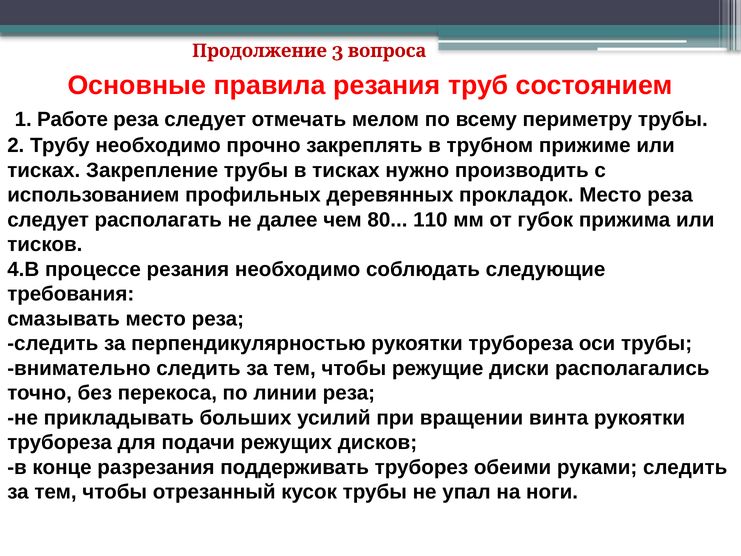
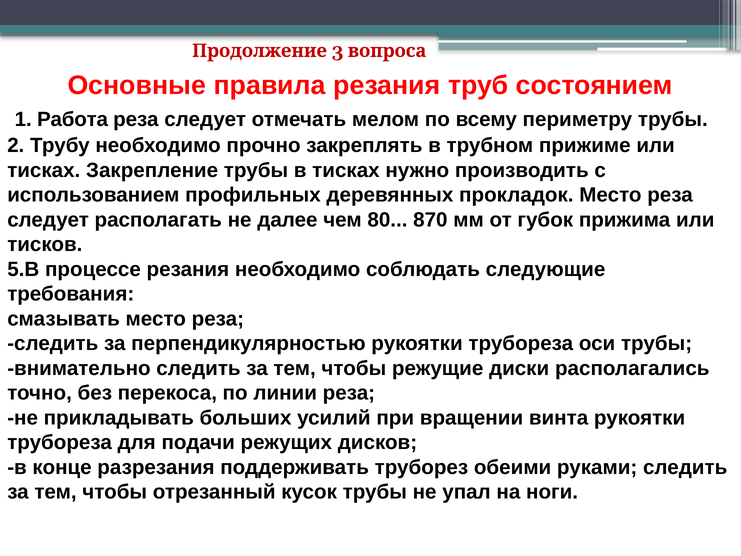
Работе: Работе -> Работа (73, 119)
110: 110 -> 870 (430, 220)
4.В: 4.В -> 5.В (23, 269)
